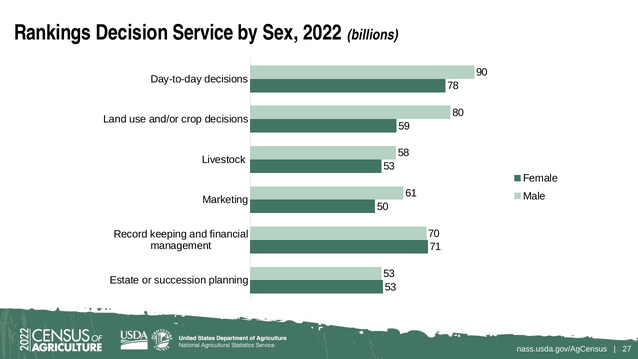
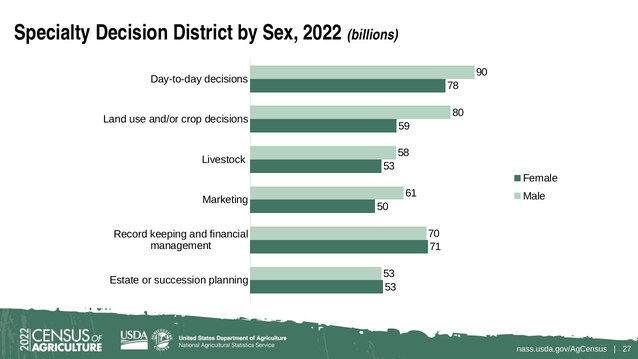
Rankings: Rankings -> Specialty (52, 33)
Service: Service -> District (203, 33)
